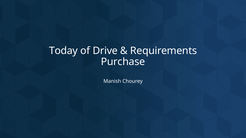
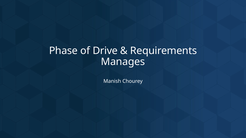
Today: Today -> Phase (63, 51)
Purchase: Purchase -> Manages (123, 62)
